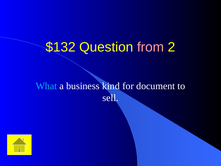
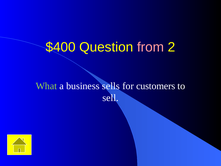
$132: $132 -> $400 (61, 47)
What colour: light blue -> light green (46, 86)
kind: kind -> sells (111, 86)
document: document -> customers (156, 86)
